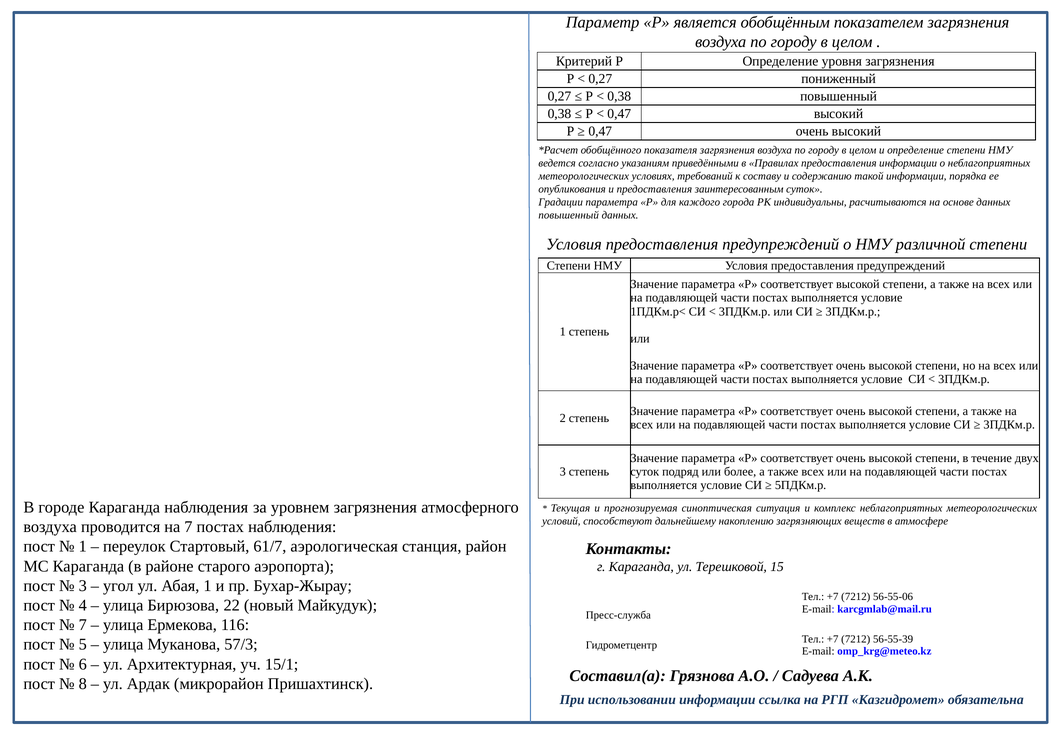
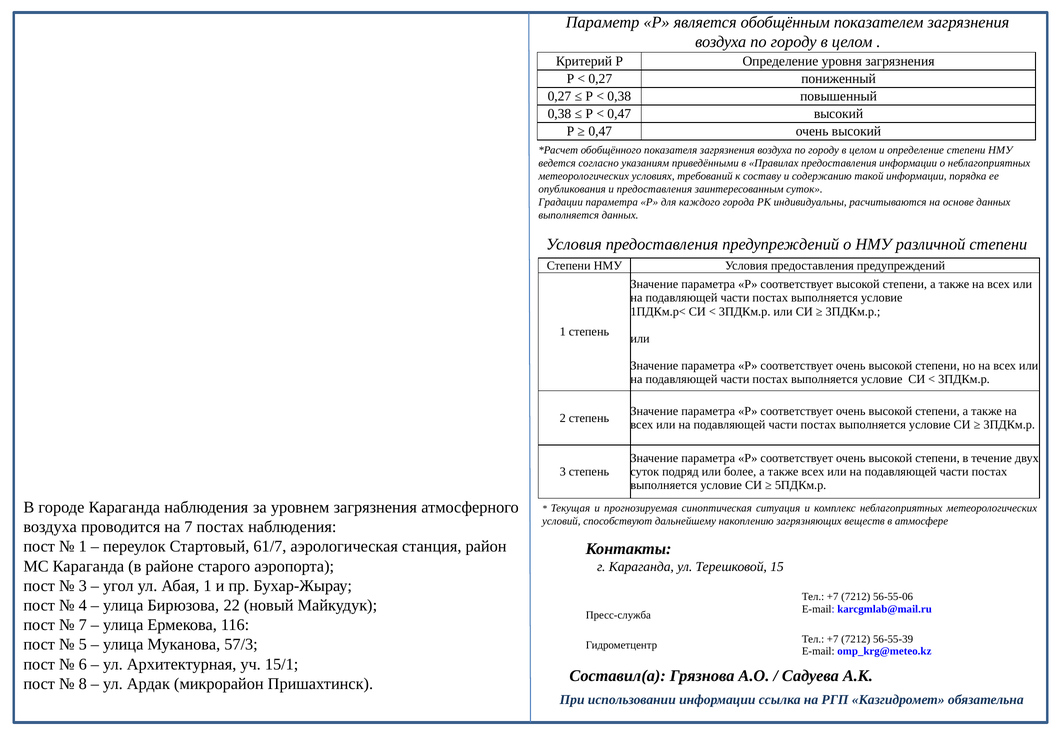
повышенный: повышенный -> выполняется (569, 215)
